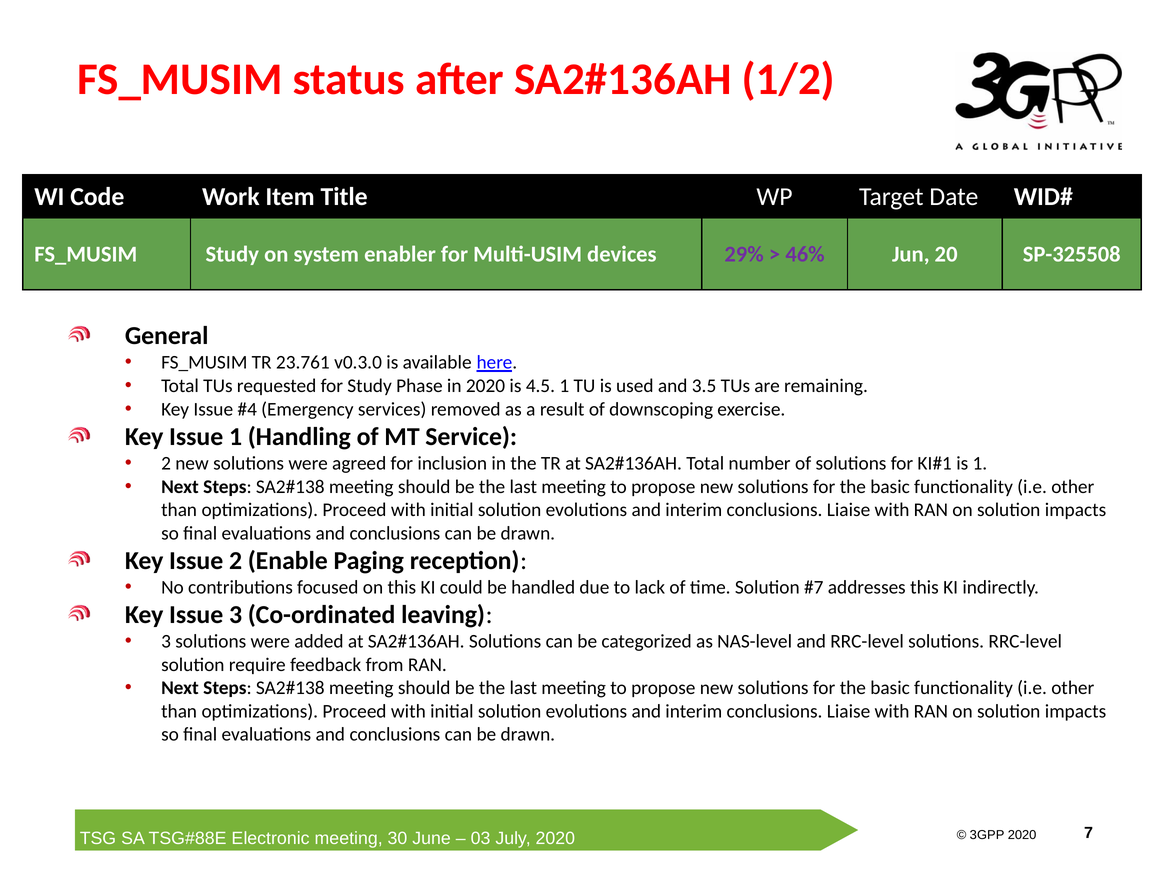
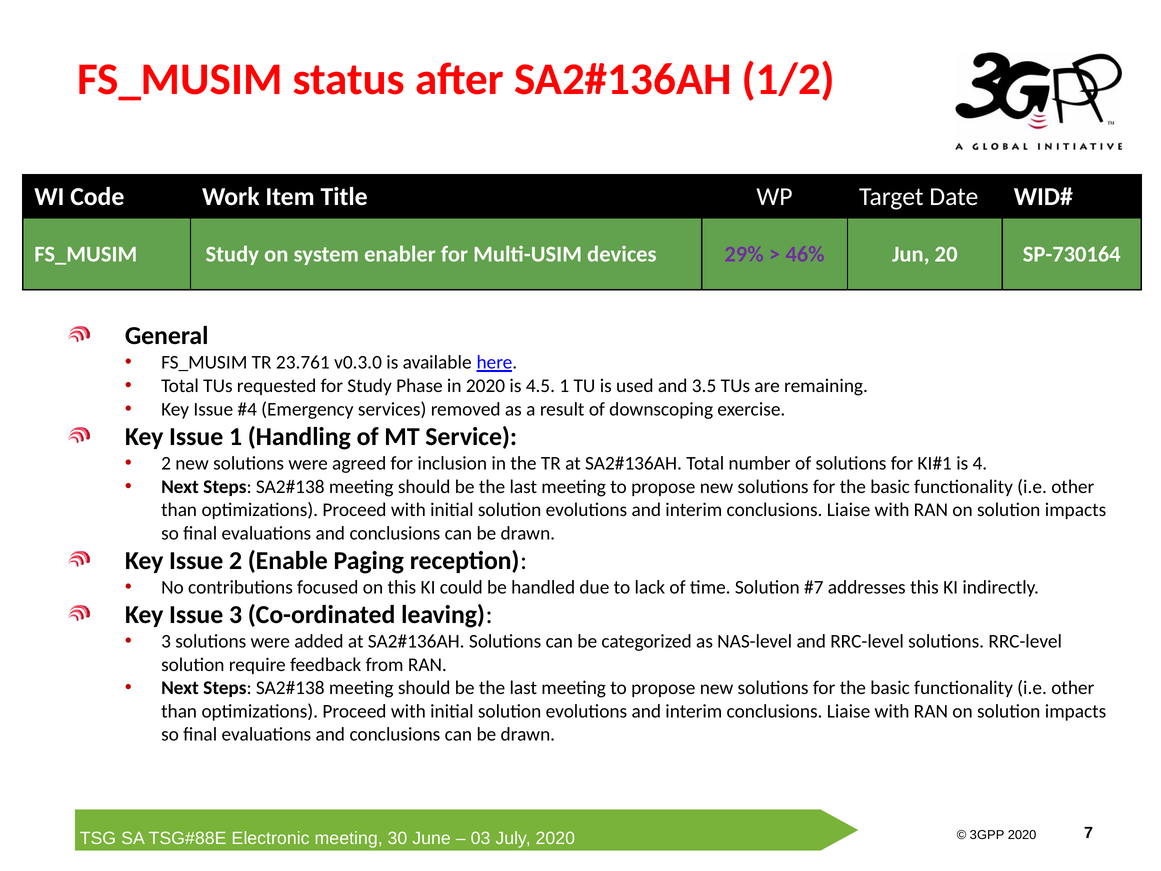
SP-325508: SP-325508 -> SP-730164 (1072, 254)
is 1: 1 -> 4 (980, 463)
